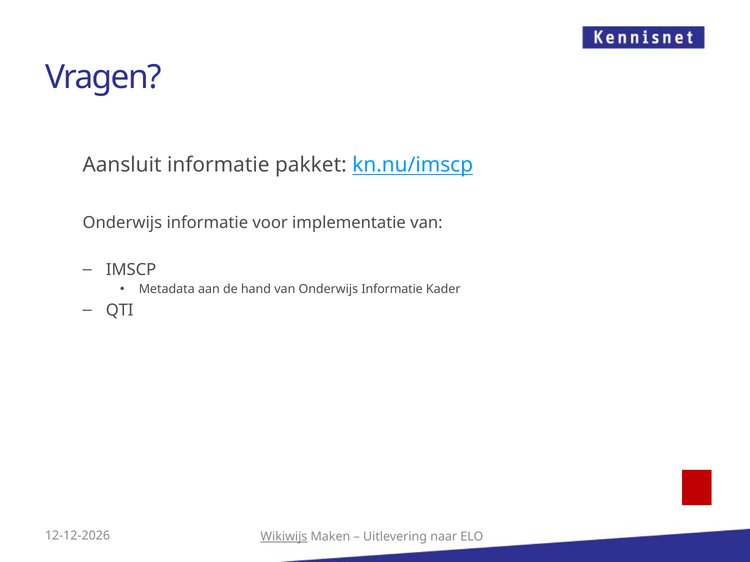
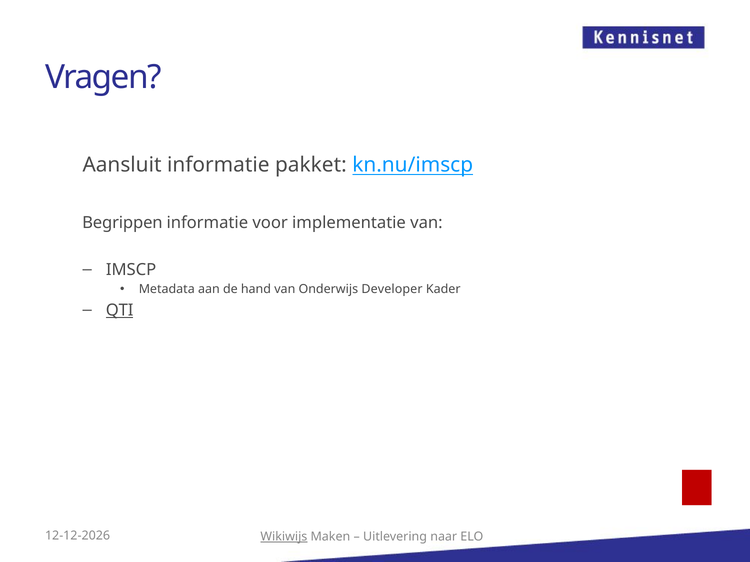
Onderwijs: Onderwijs -> Begrippen (122, 223)
van Onderwijs Informatie: Informatie -> Developer (392, 290)
QTI underline: none -> present (120, 311)
